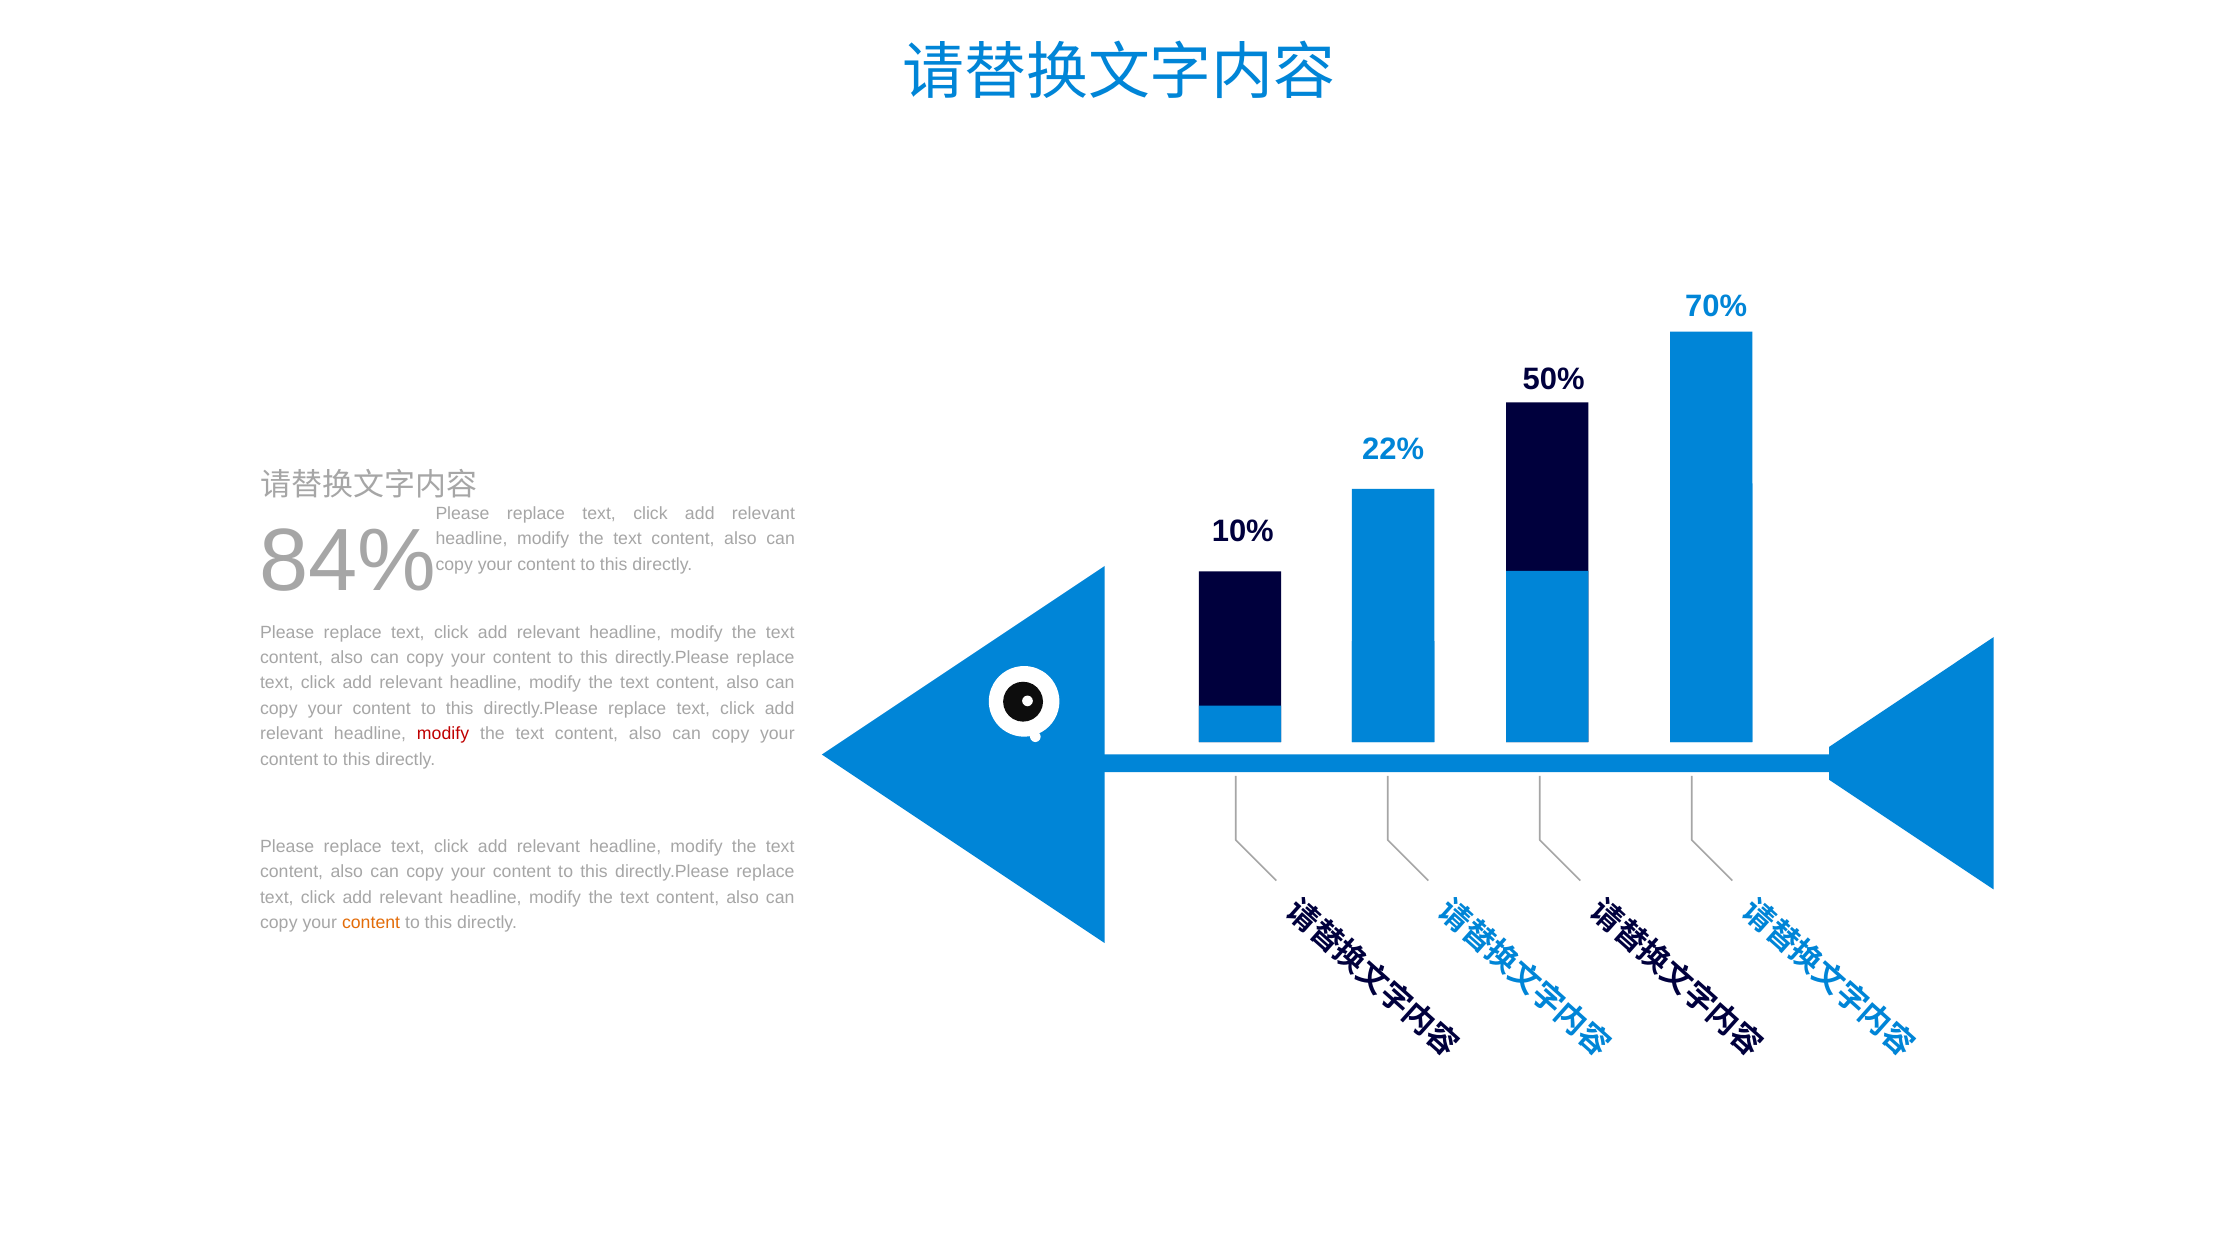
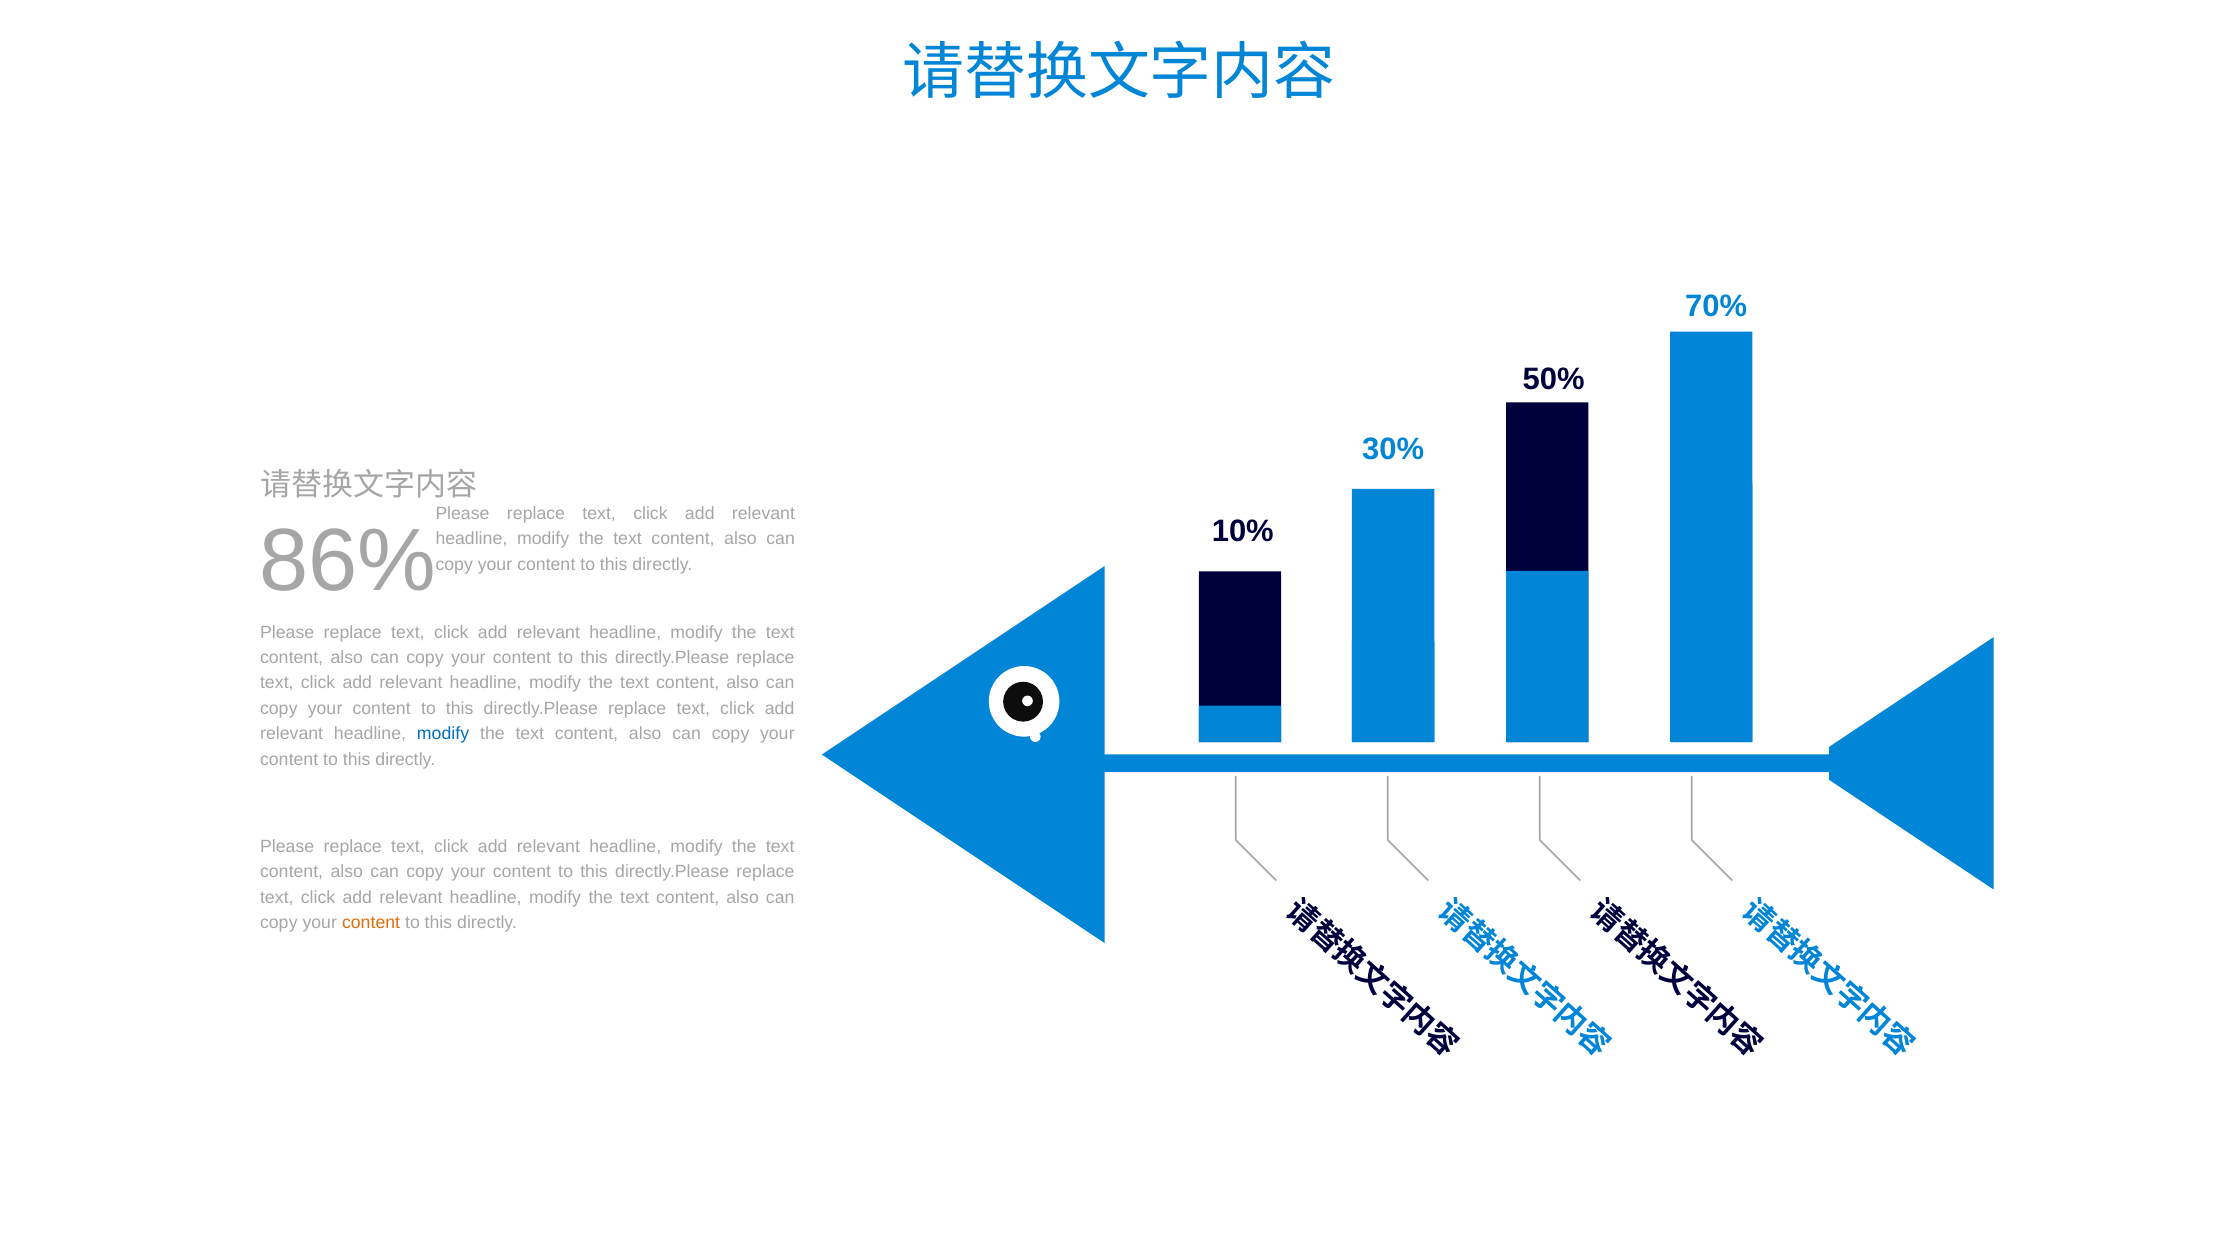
22%: 22% -> 30% (1393, 449)
84%: 84% -> 86% (348, 561)
modify colour: red -> blue (443, 734)
